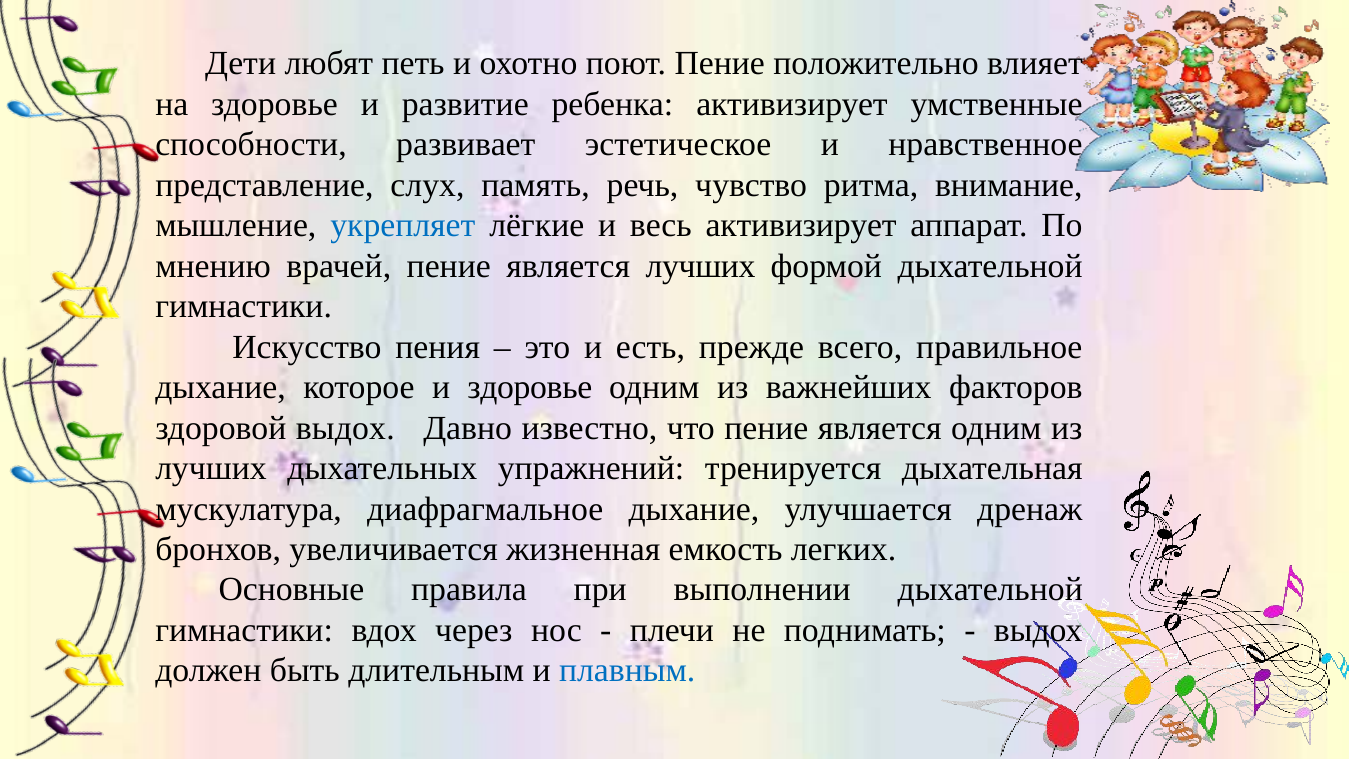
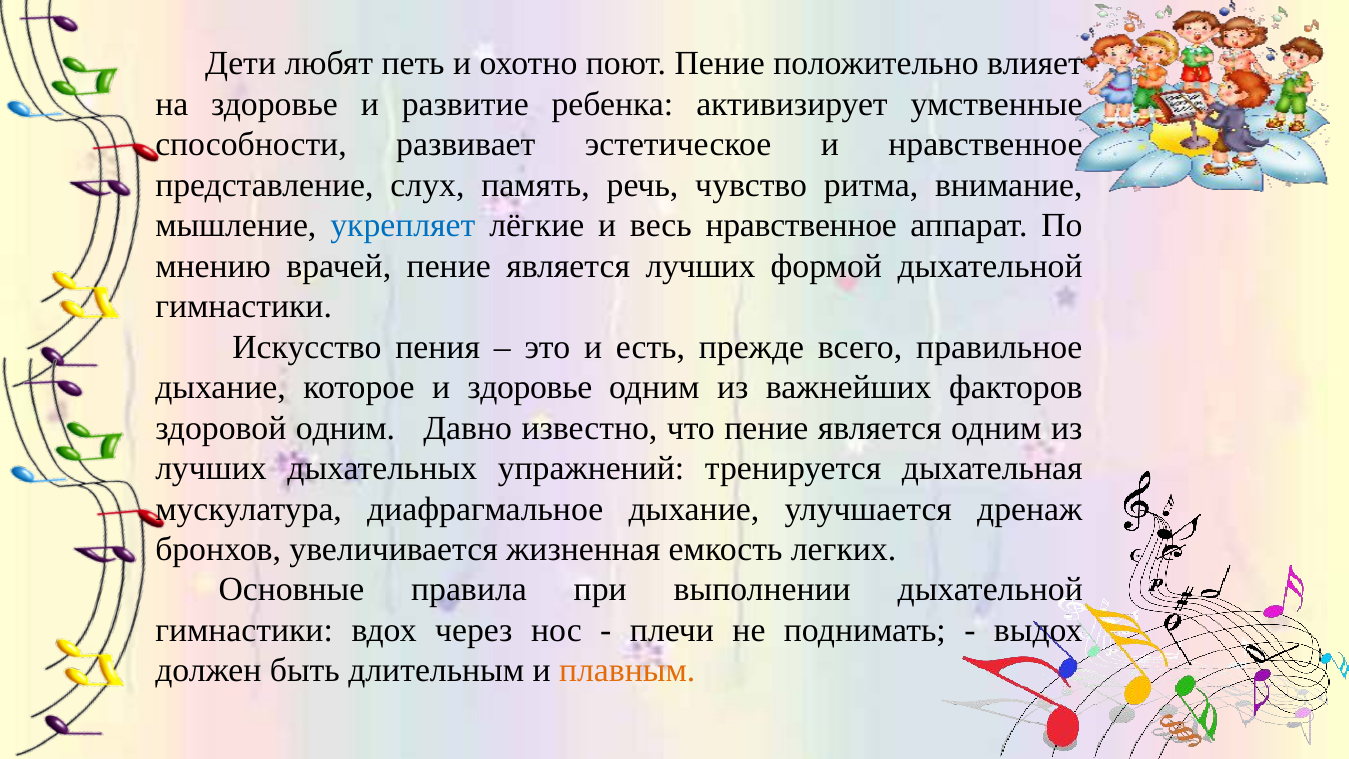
весь активизирует: активизирует -> нравственное (801, 225)
здоровой выдох: выдох -> одним (345, 428)
плавным colour: blue -> orange (627, 671)
